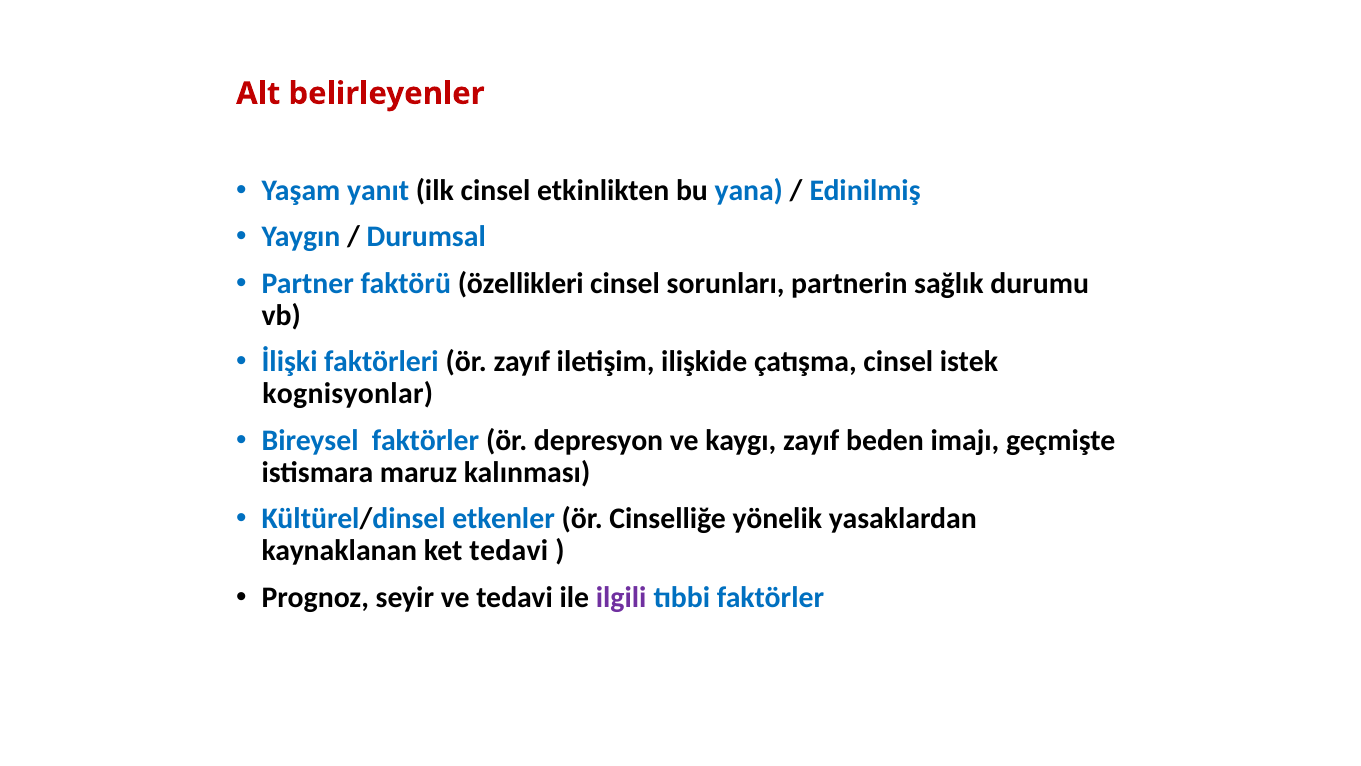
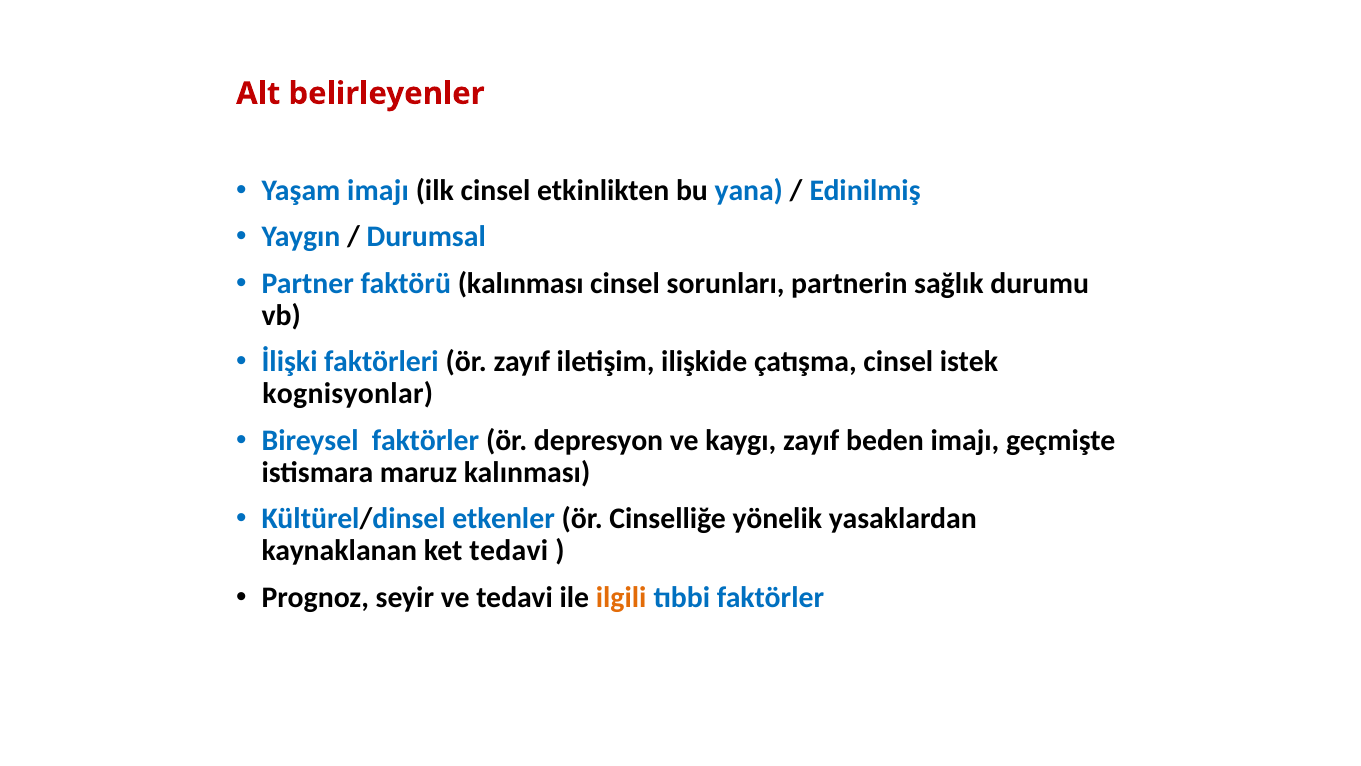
Yaşam yanıt: yanıt -> imajı (378, 191)
faktörü özellikleri: özellikleri -> kalınması (521, 283)
ilgili colour: purple -> orange (621, 597)
